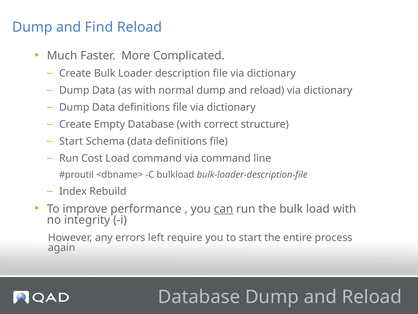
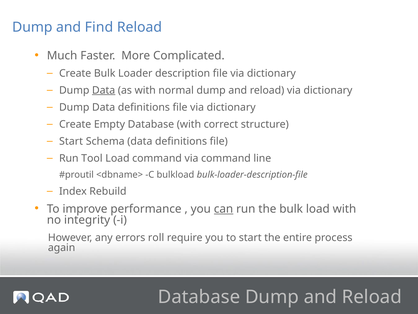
Data underline: none -> present (104, 90)
Cost: Cost -> Tool (92, 158)
left: left -> roll (156, 237)
